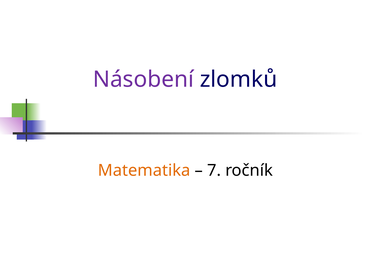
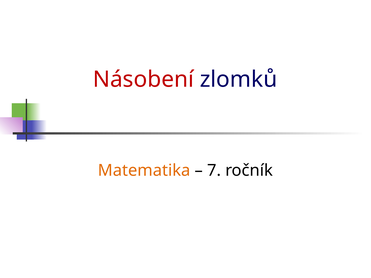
Násobení colour: purple -> red (143, 79)
